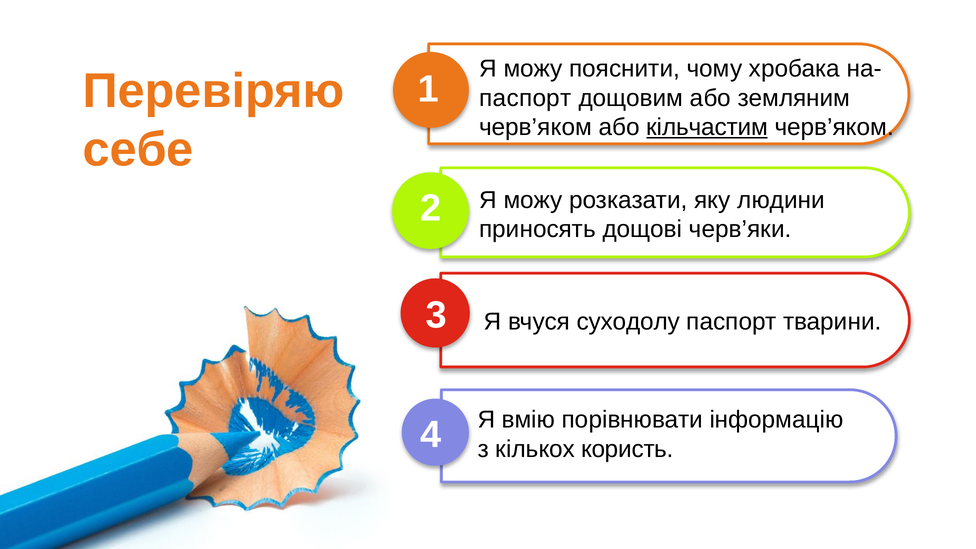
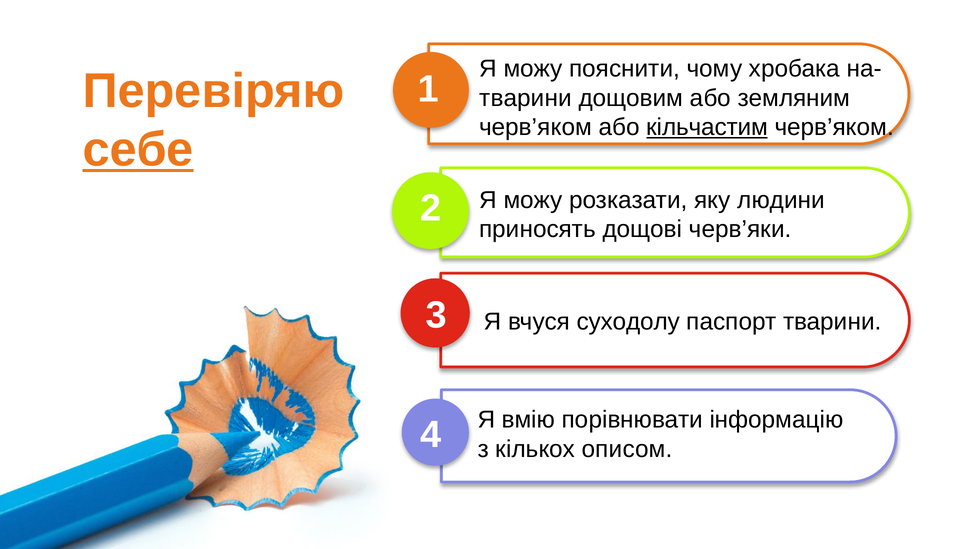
паспорт: паспорт -> тварини (526, 98)
себе underline: none -> present (138, 150)
користь: користь -> описом (627, 449)
